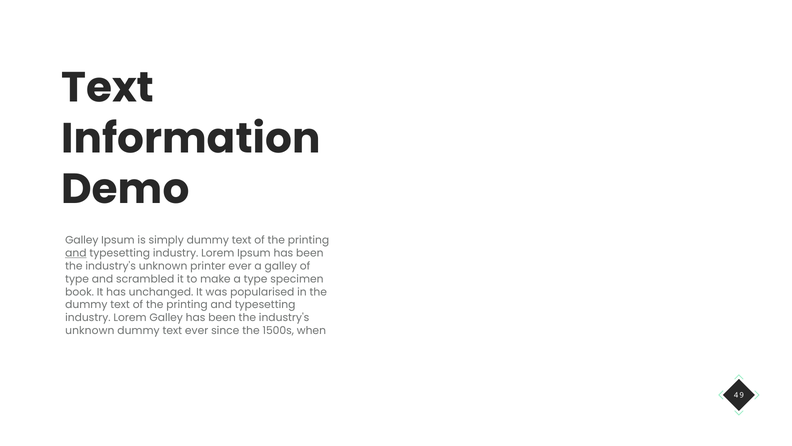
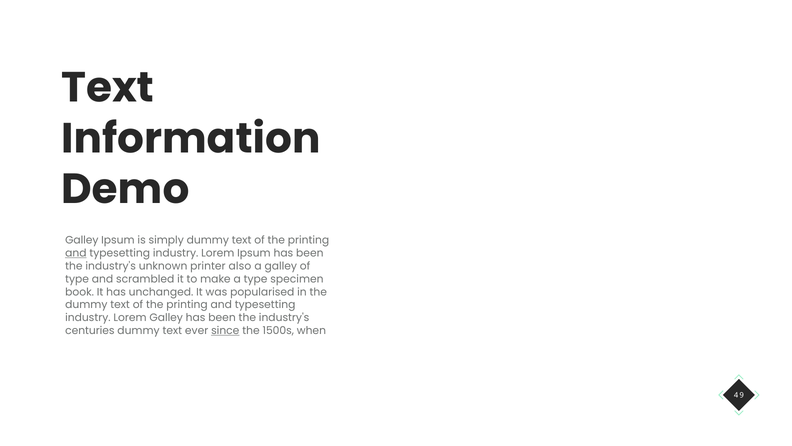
printer ever: ever -> also (240, 266)
unknown: unknown -> centuries (90, 330)
since underline: none -> present (225, 330)
